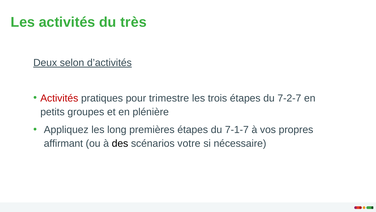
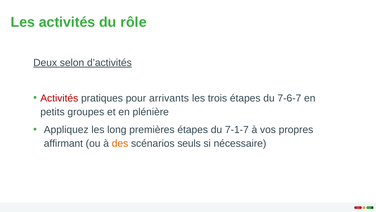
très: très -> rôle (134, 22)
trimestre: trimestre -> arrivants (169, 98)
7-2-7: 7-2-7 -> 7-6-7 (289, 98)
des colour: black -> orange (120, 143)
votre: votre -> seuls (189, 143)
